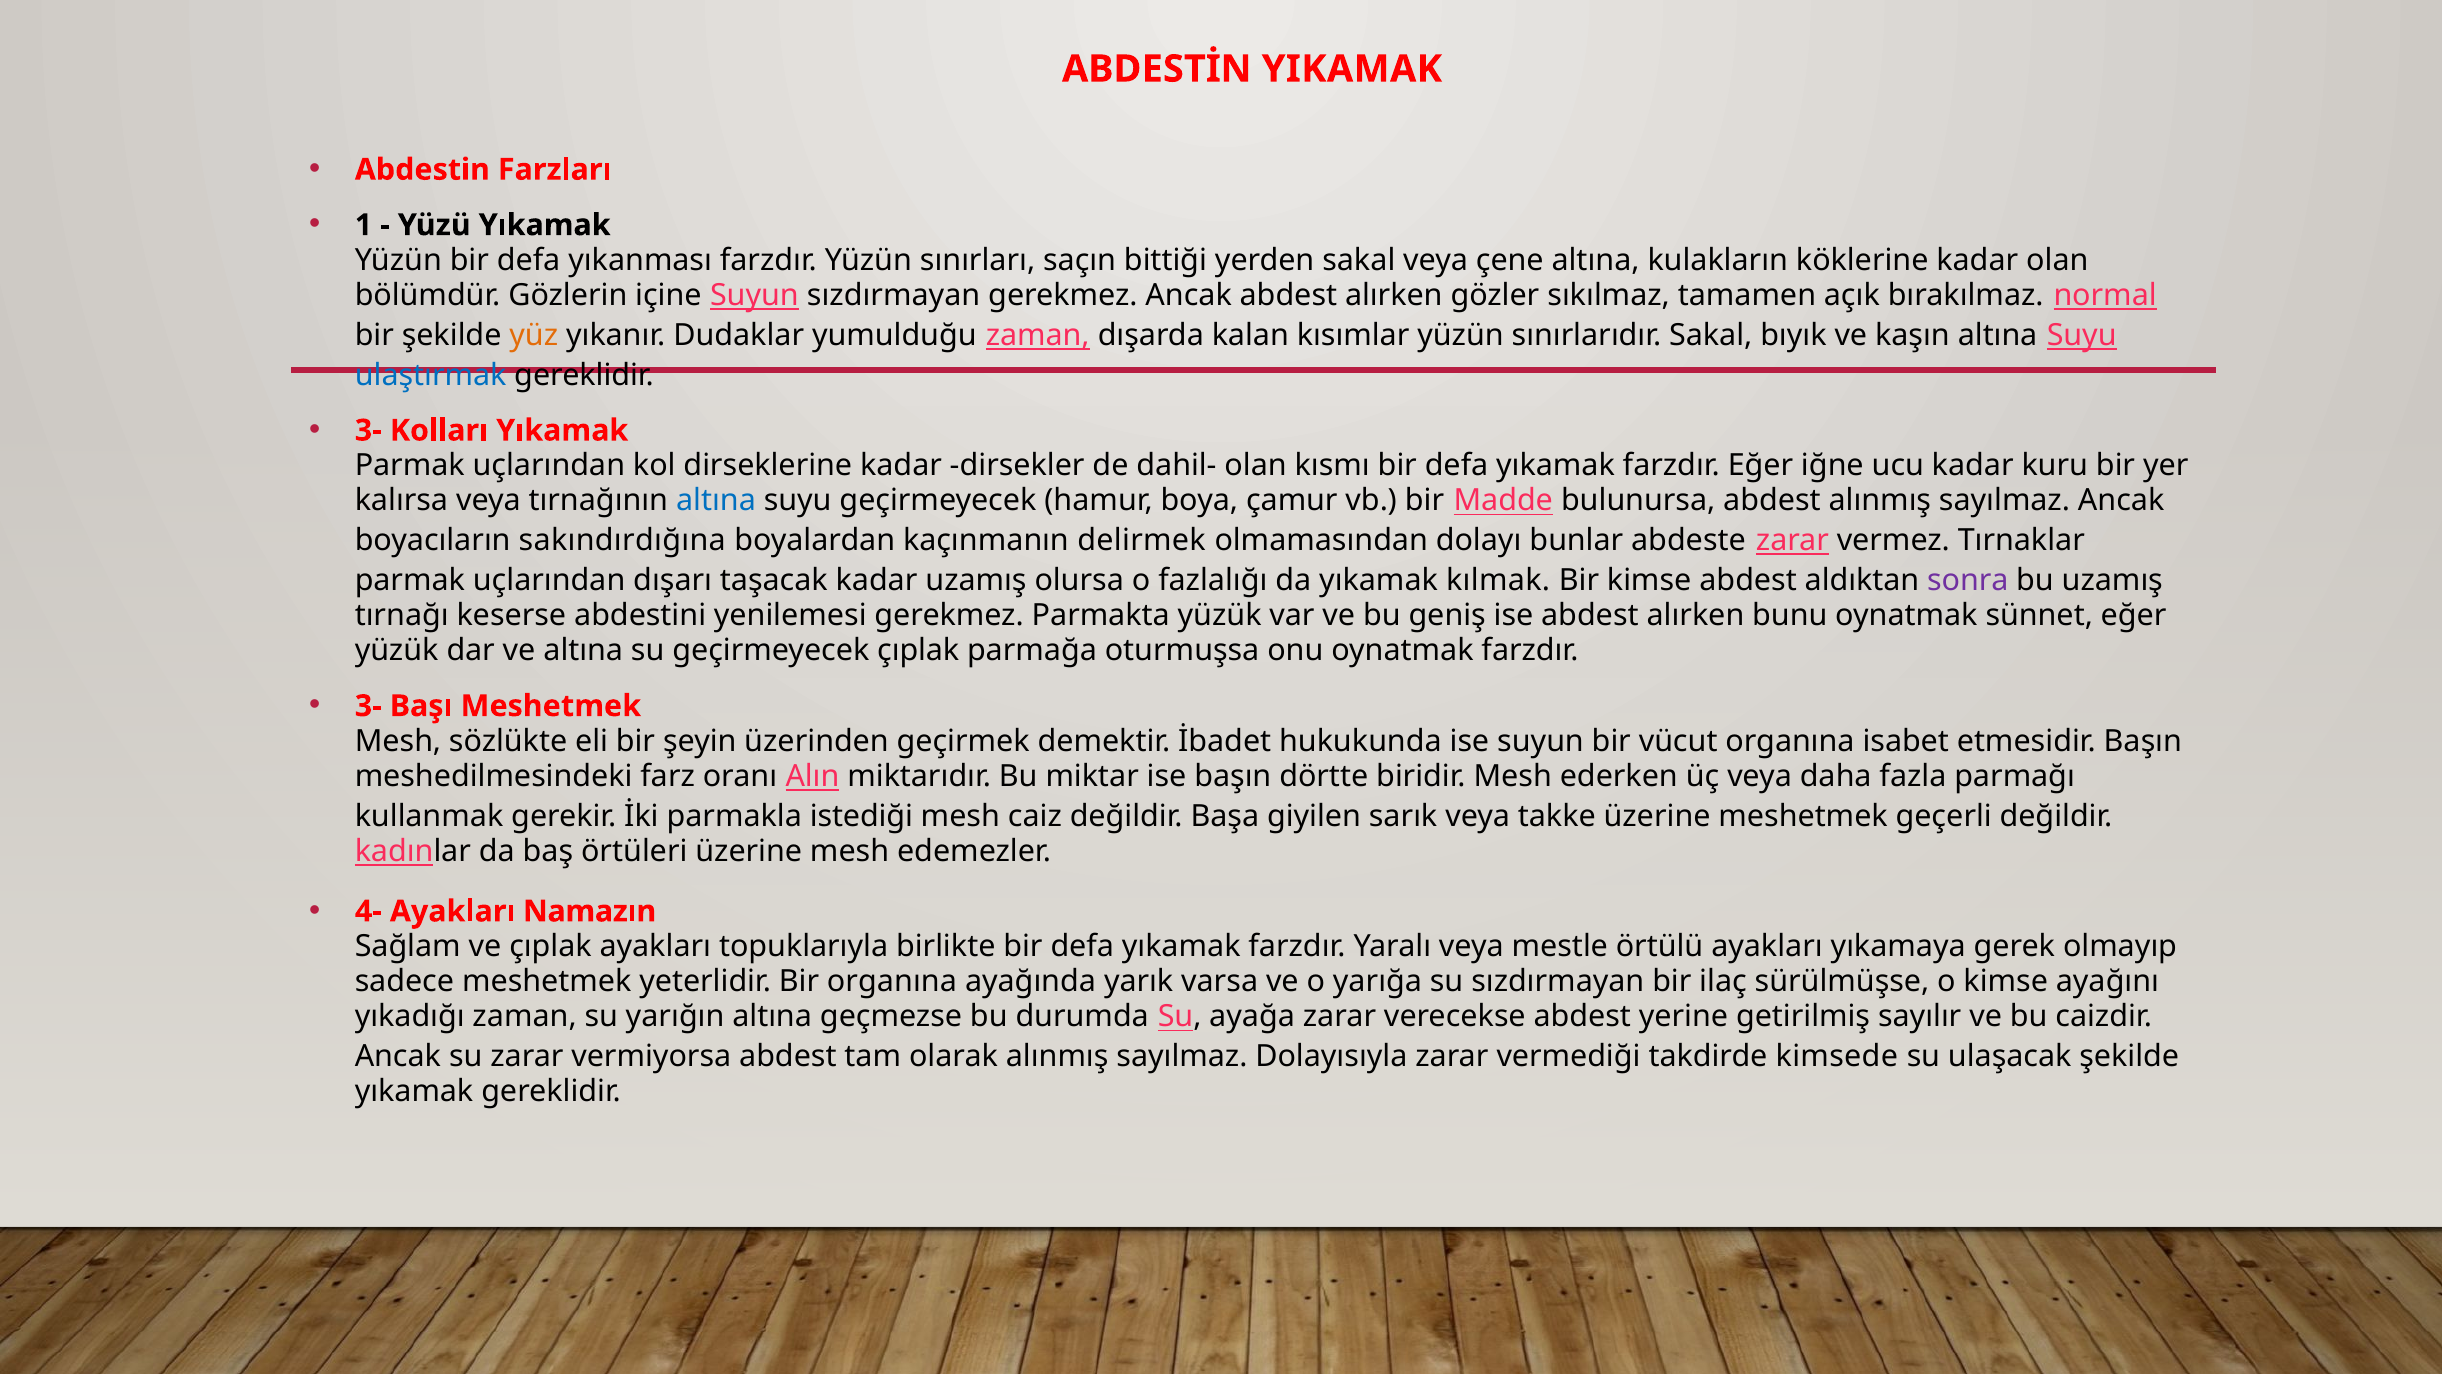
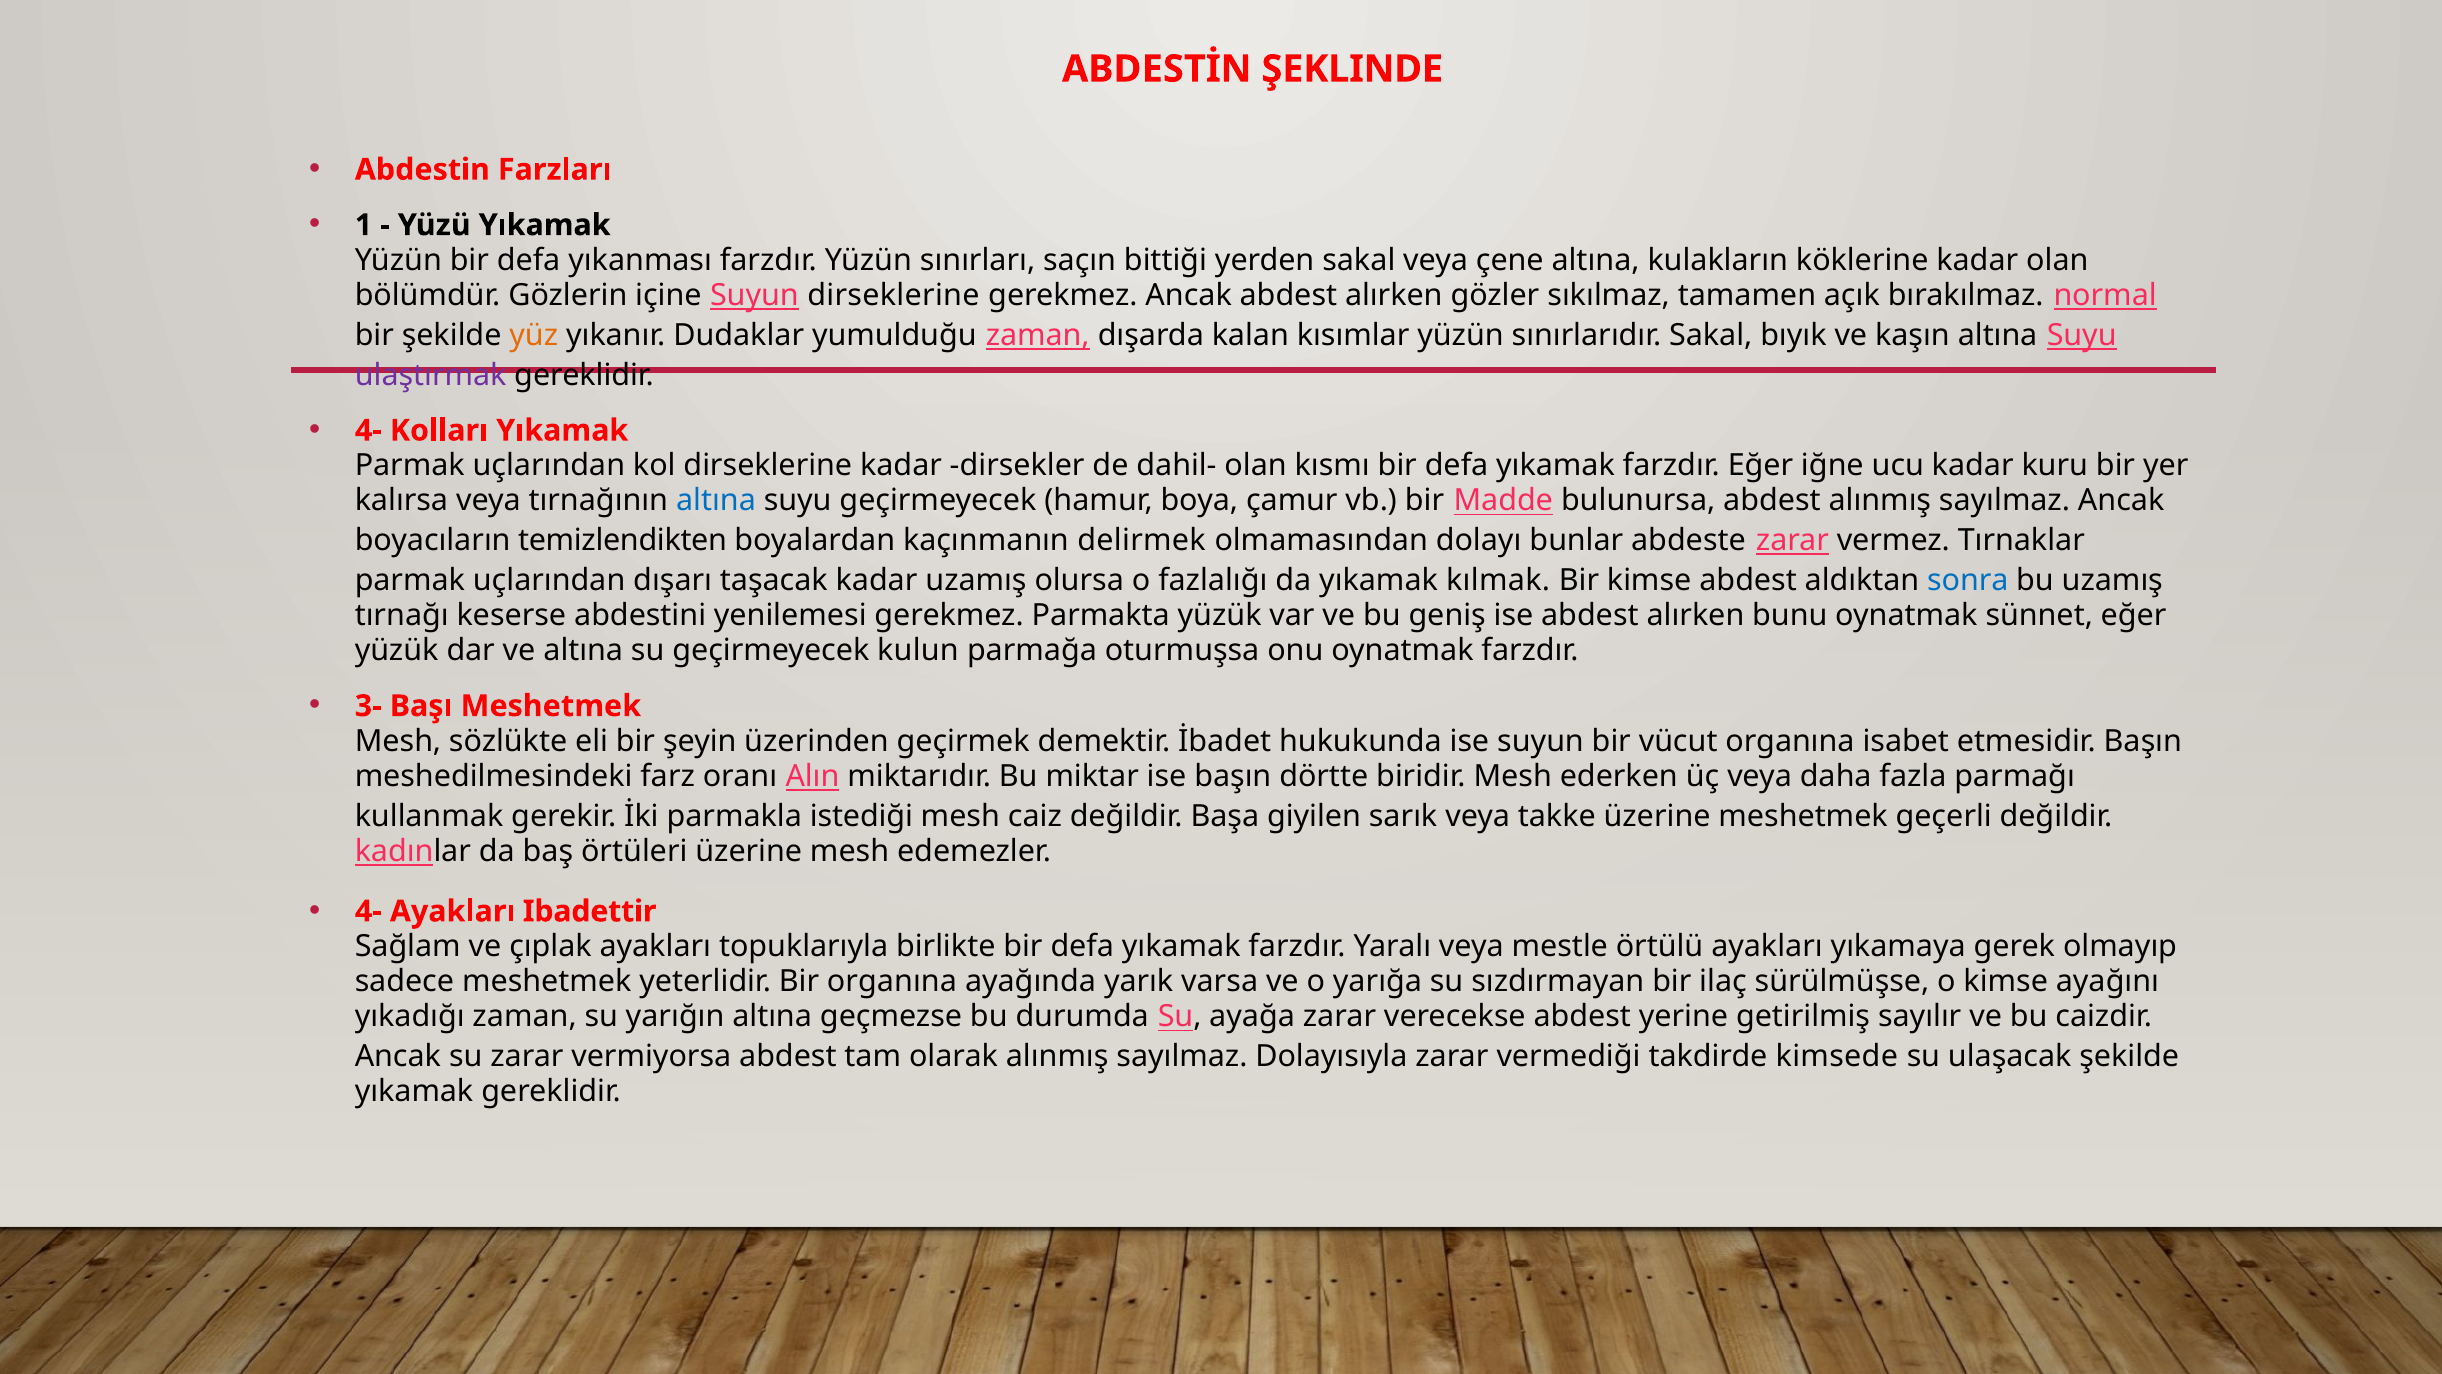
YIKAMAK: YIKAMAK -> ŞEKLINDE (1352, 69)
Suyun sızdırmayan: sızdırmayan -> dirseklerine (893, 295)
ulaştırmak colour: blue -> purple (431, 375)
3-: 3- -> 4- (368, 430)
sakındırdığına: sakındırdığına -> temizlendikten (623, 540)
sonra colour: purple -> blue (1968, 580)
geçirmeyecek çıplak: çıplak -> kulun (918, 650)
Namazın: Namazın -> Ibadettir (590, 911)
